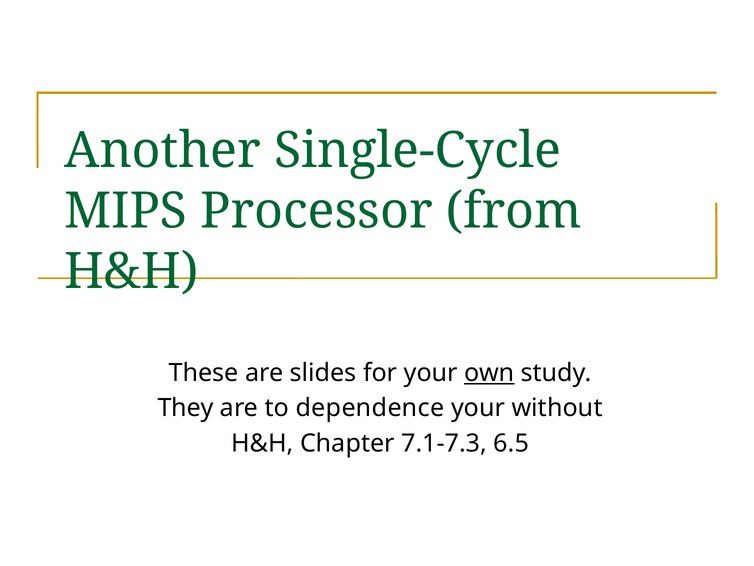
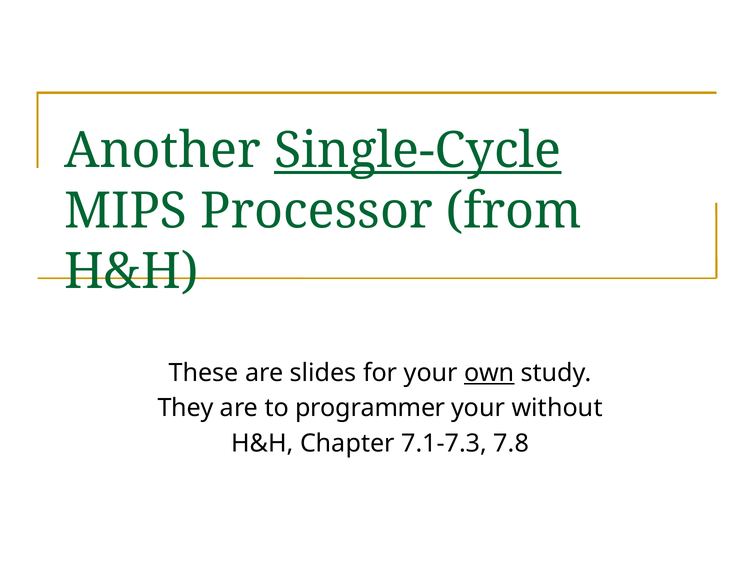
Single-Cycle underline: none -> present (418, 151)
dependence: dependence -> programmer (370, 408)
6.5: 6.5 -> 7.8 (511, 443)
